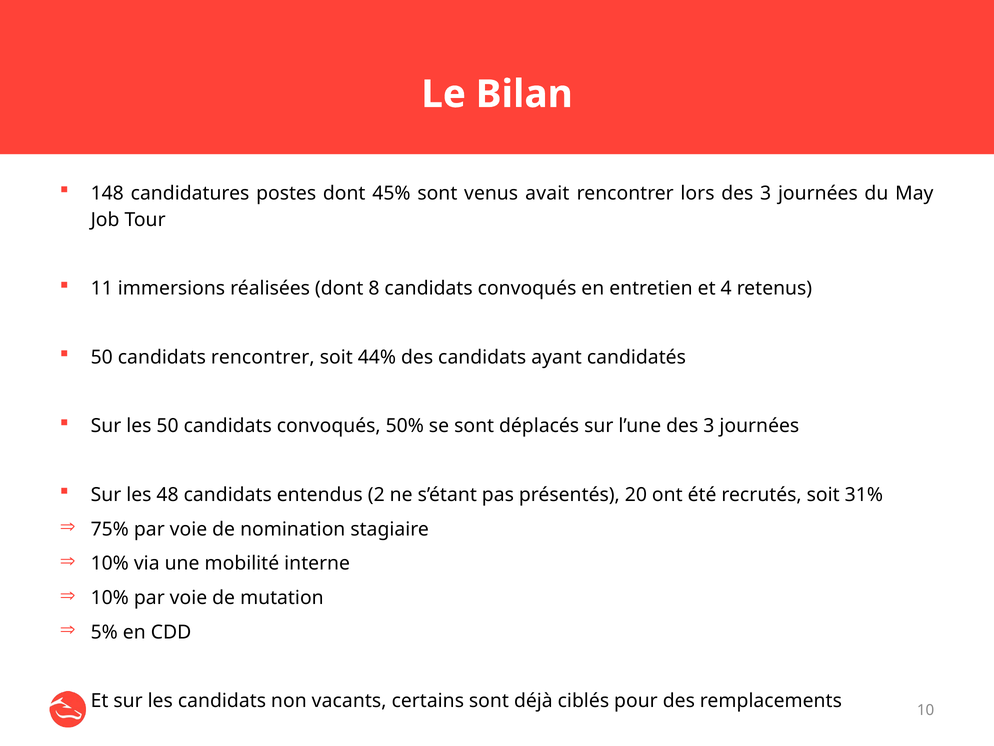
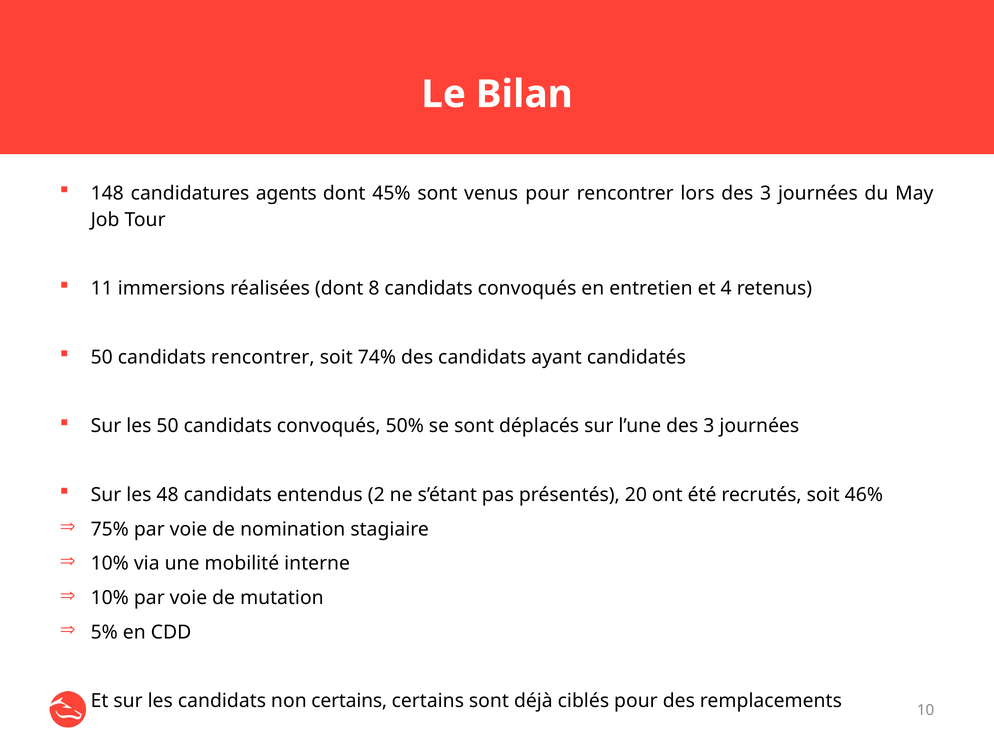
postes: postes -> agents (286, 193)
venus avait: avait -> pour (547, 193)
44%: 44% -> 74% (377, 357)
31%: 31% -> 46% (864, 494)
non vacants: vacants -> certains (349, 701)
